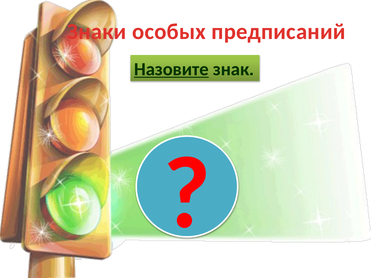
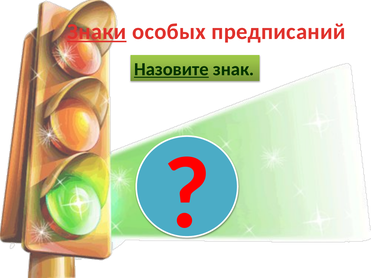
Знаки underline: none -> present (97, 32)
